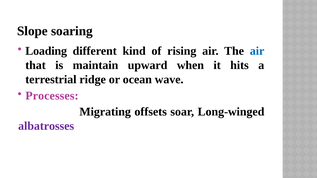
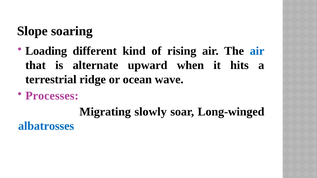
maintain: maintain -> alternate (95, 65)
offsets: offsets -> slowly (151, 112)
albatrosses colour: purple -> blue (46, 126)
